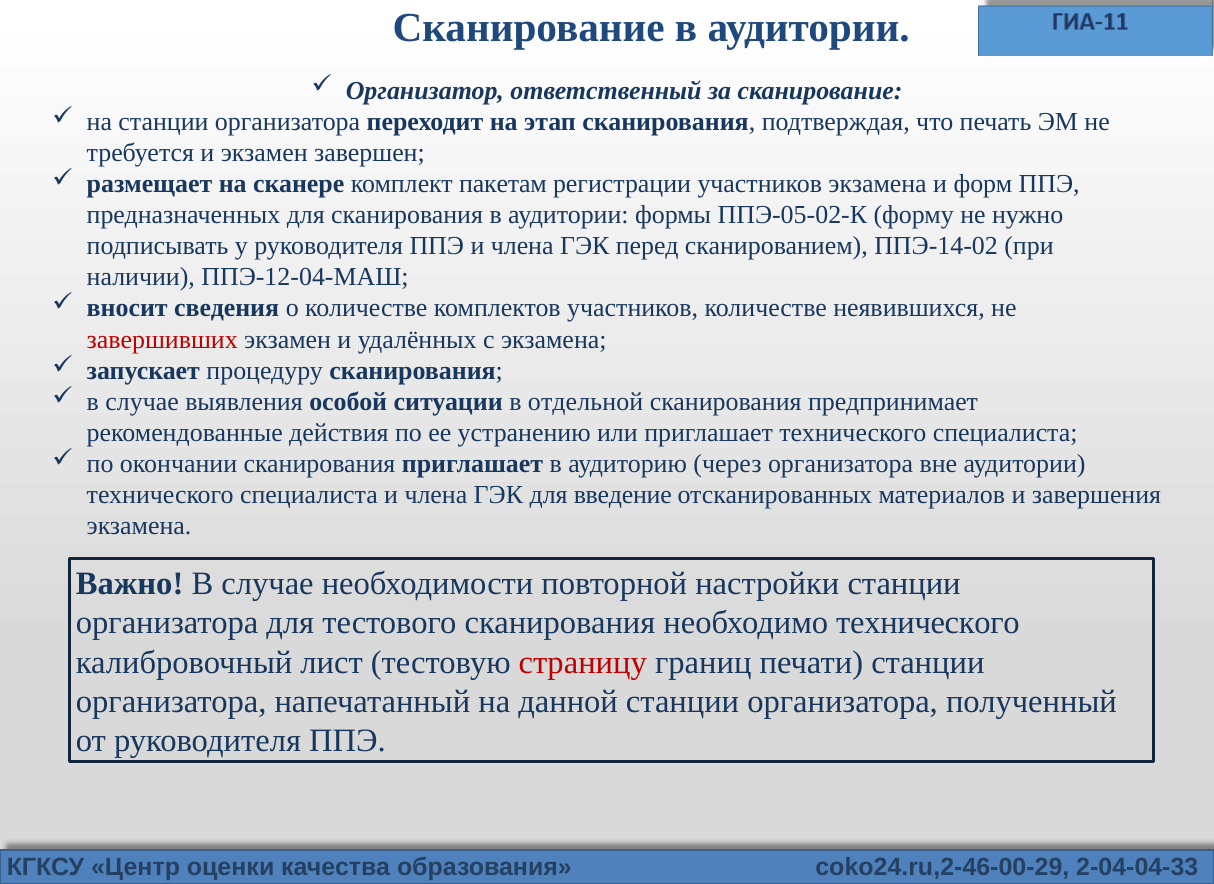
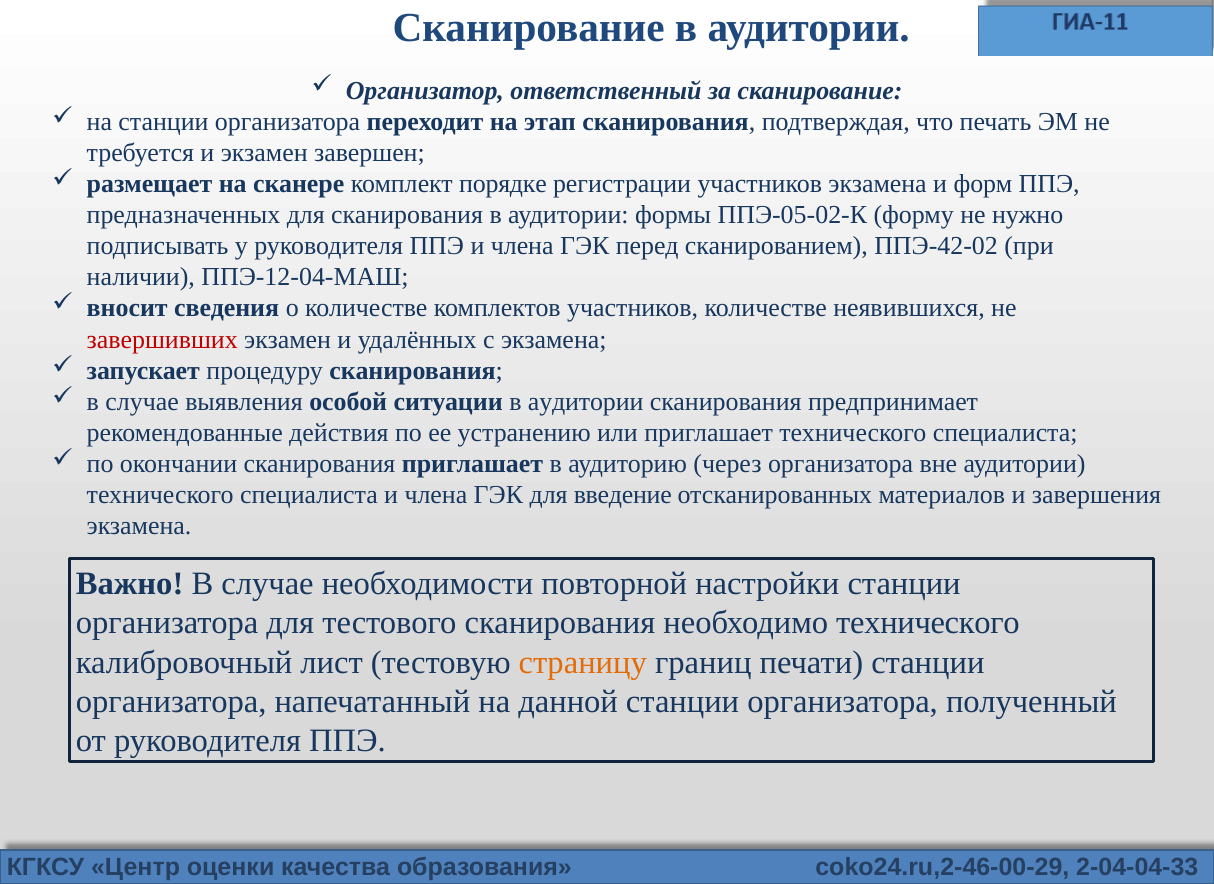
пакетам: пакетам -> порядке (503, 184)
ППЭ-14-02: ППЭ-14-02 -> ППЭ-42-02 (936, 246)
ситуации в отдельной: отдельной -> аудитории (586, 402)
страницу colour: red -> orange (583, 662)
